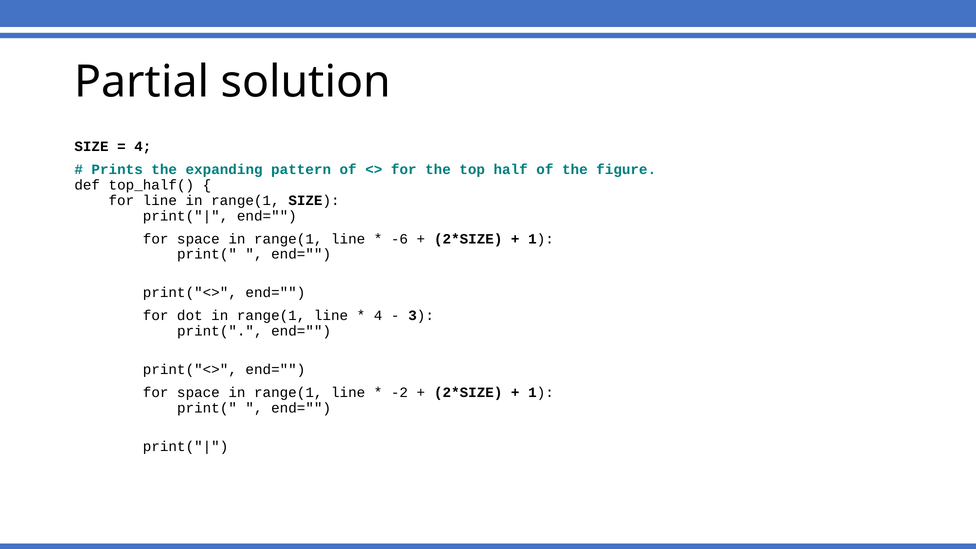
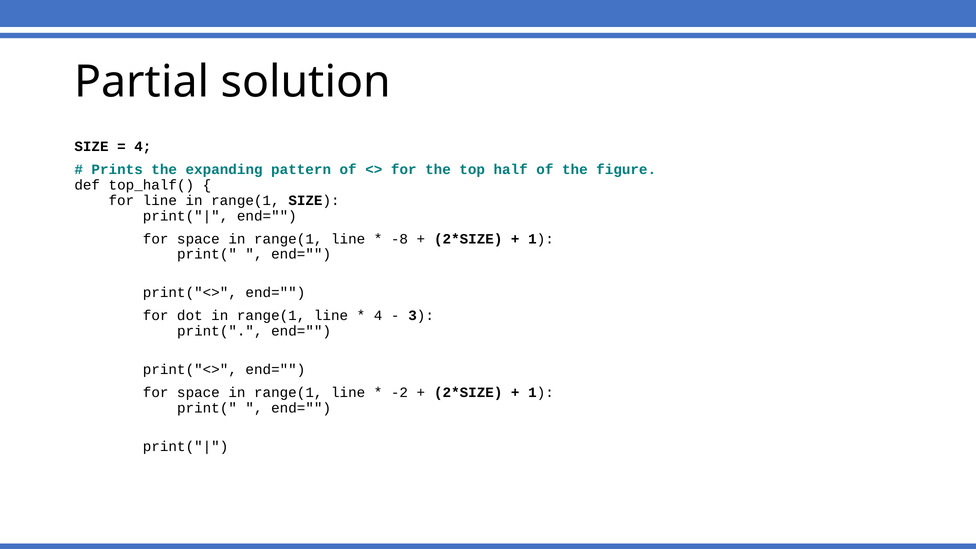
-6: -6 -> -8 (399, 239)
